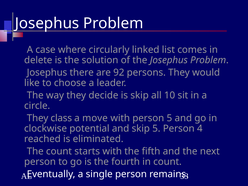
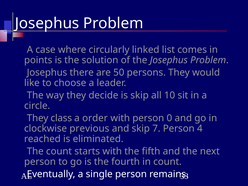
delete: delete -> points (38, 60)
92: 92 -> 50 (119, 73)
move: move -> order (95, 118)
person 5: 5 -> 0 (169, 118)
potential: potential -> previous (89, 128)
skip 5: 5 -> 7 (156, 128)
